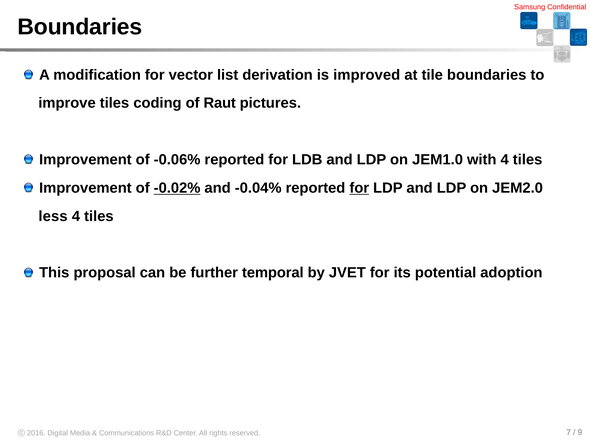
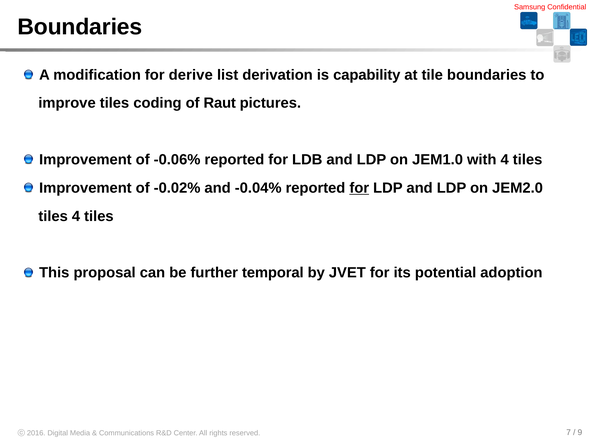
vector: vector -> derive (191, 75)
improved: improved -> capability (367, 75)
-0.02% underline: present -> none (177, 188)
less: less -> tiles (53, 216)
